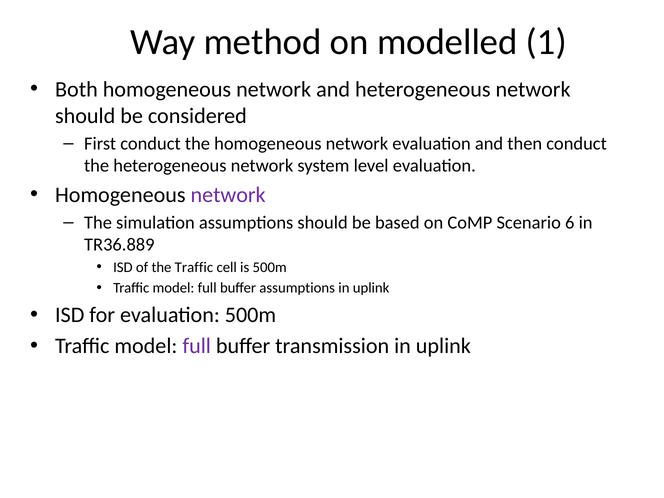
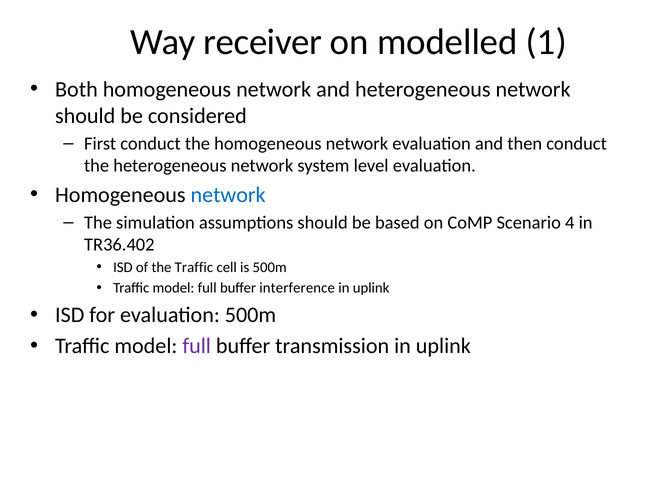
method: method -> receiver (263, 42)
network colour: purple -> blue (228, 195)
6: 6 -> 4 (570, 223)
TR36.889: TR36.889 -> TR36.402 (119, 245)
buffer assumptions: assumptions -> interference (297, 288)
